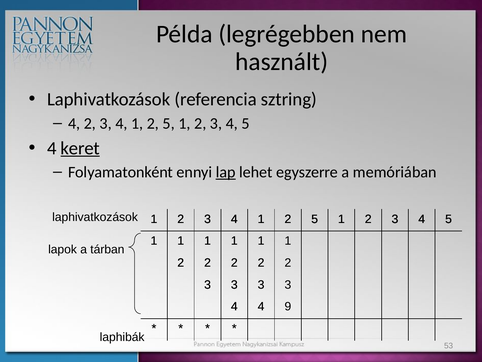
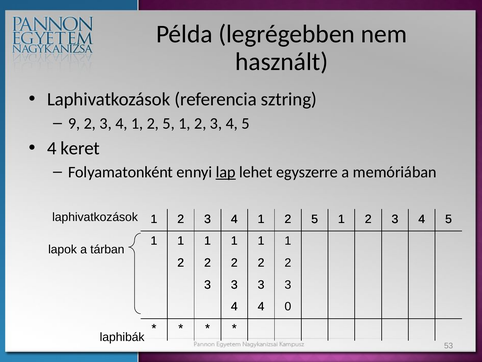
4: 4 -> 9 (74, 123)
keret underline: present -> none (80, 148)
9: 9 -> 0 (288, 306)
